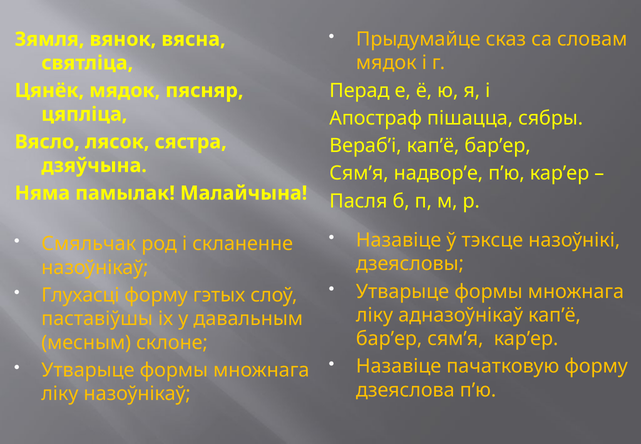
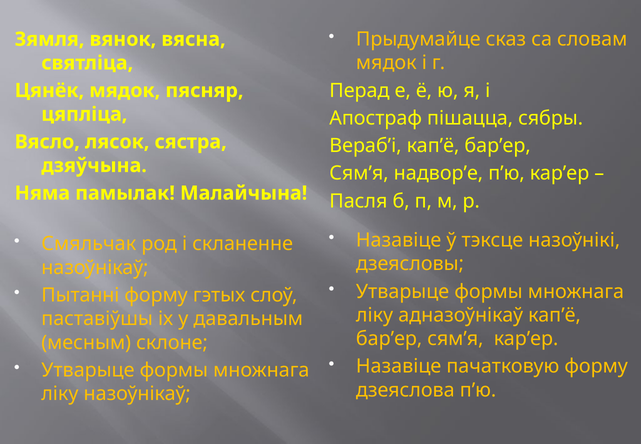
Глухасці: Глухасці -> Пытанні (80, 295)
